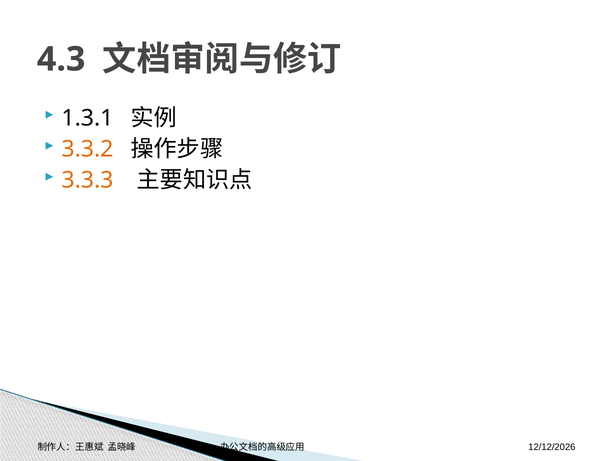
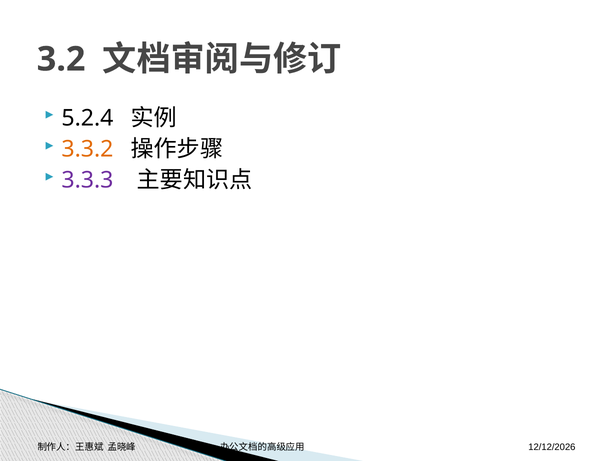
4.3: 4.3 -> 3.2 (61, 59)
1.3.1: 1.3.1 -> 5.2.4 (87, 118)
3.3.3 colour: orange -> purple (87, 180)
